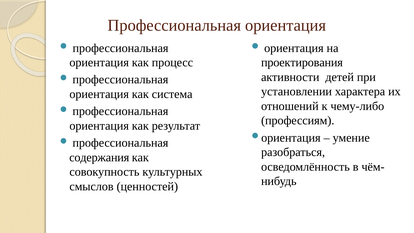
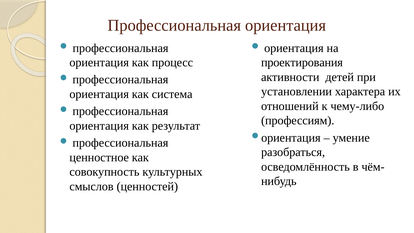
содержания: содержания -> ценностное (99, 157)
